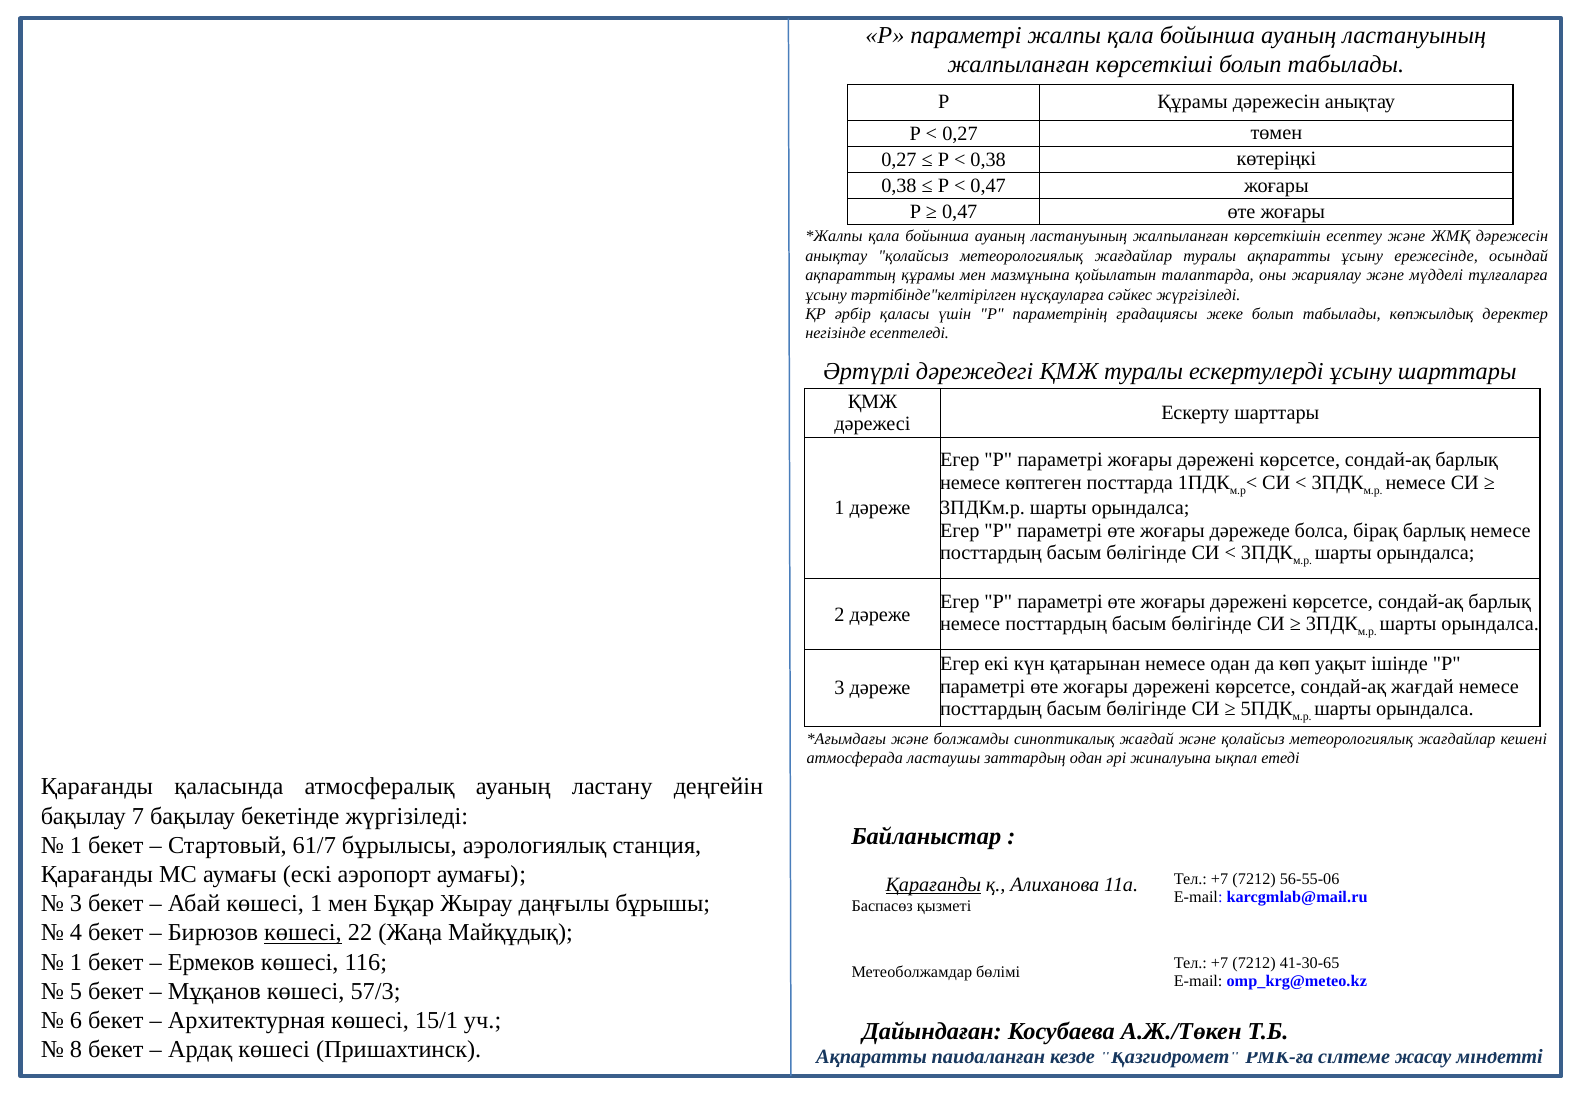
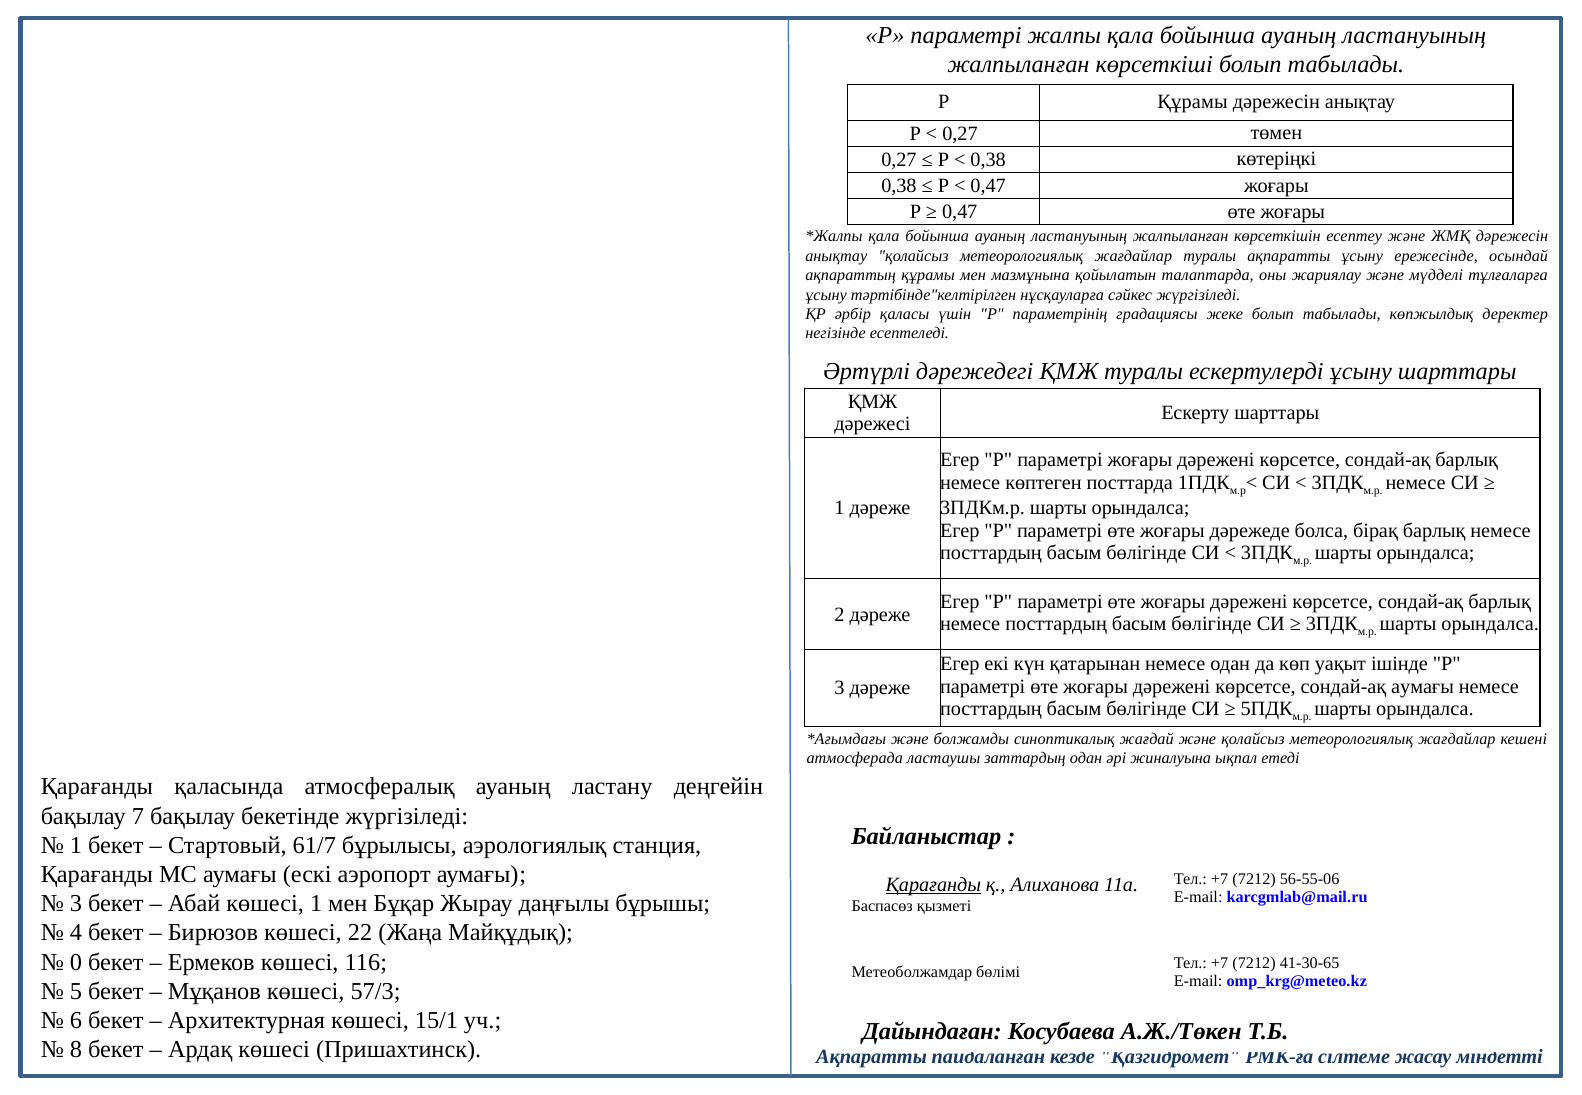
сондай-ақ жағдай: жағдай -> аумағы (1423, 687)
көшесі underline: present -> none (303, 933)
1: 1 -> 0 (76, 962)
